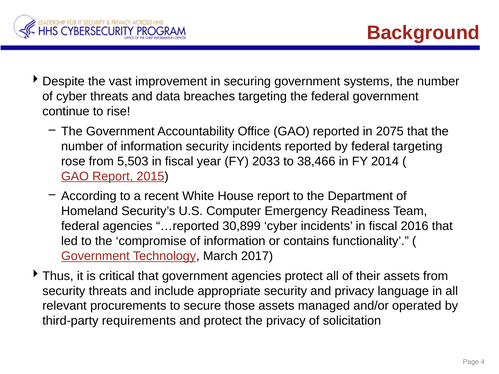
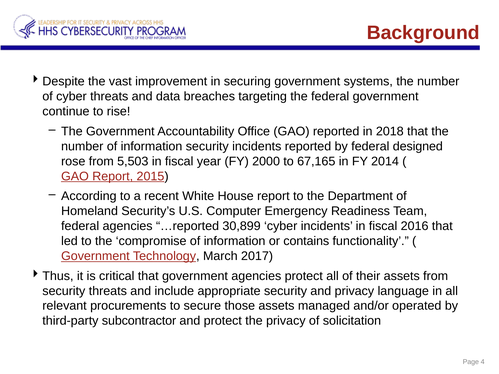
2075: 2075 -> 2018 (390, 131)
federal targeting: targeting -> designed (418, 146)
2033: 2033 -> 2000 (266, 161)
38,466: 38,466 -> 67,165 (316, 161)
requirements: requirements -> subcontractor (139, 321)
